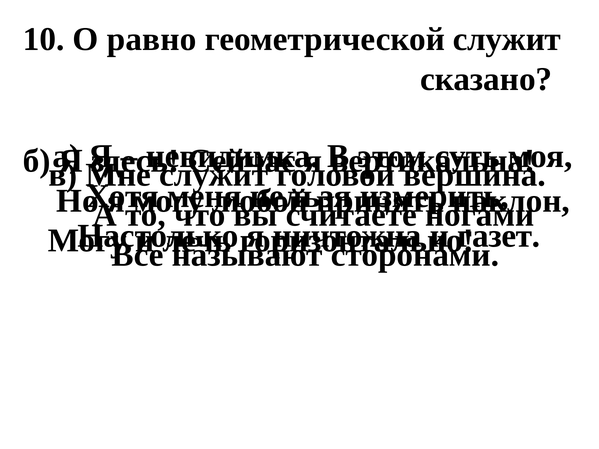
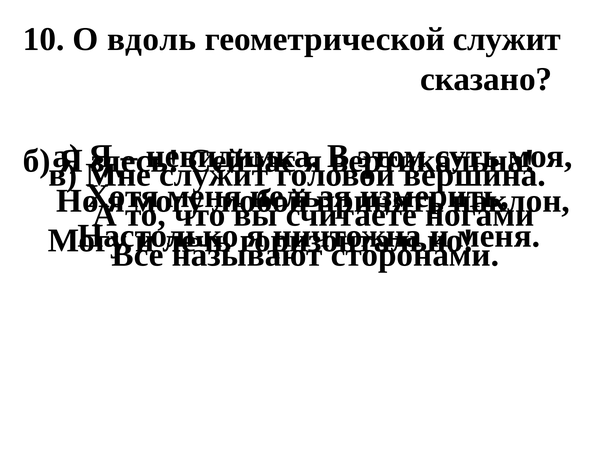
равно: равно -> вдоль (152, 39)
газет: газет -> меня (499, 236)
